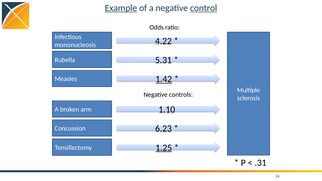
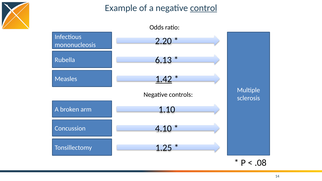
Example underline: present -> none (121, 8)
4.22: 4.22 -> 2.20 (163, 41)
5.31: 5.31 -> 6.13 (163, 60)
6.23: 6.23 -> 4.10 (163, 129)
1.25 underline: present -> none (164, 148)
.31: .31 -> .08 (261, 163)
